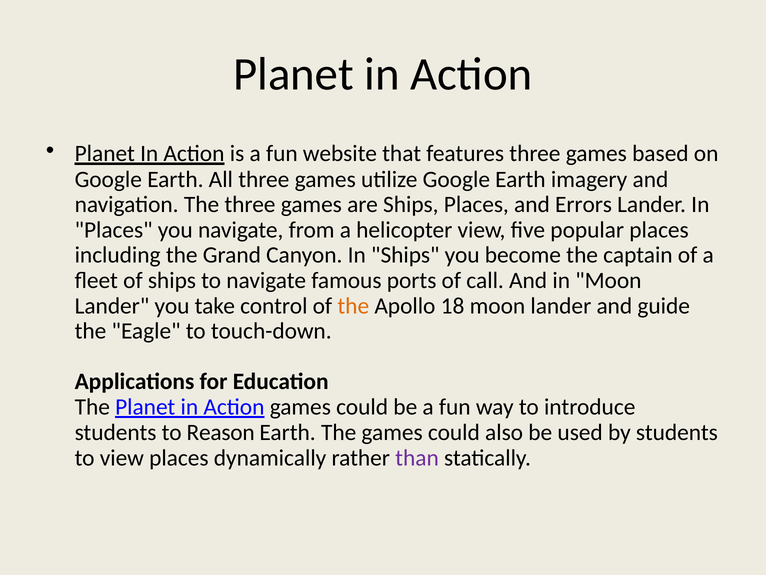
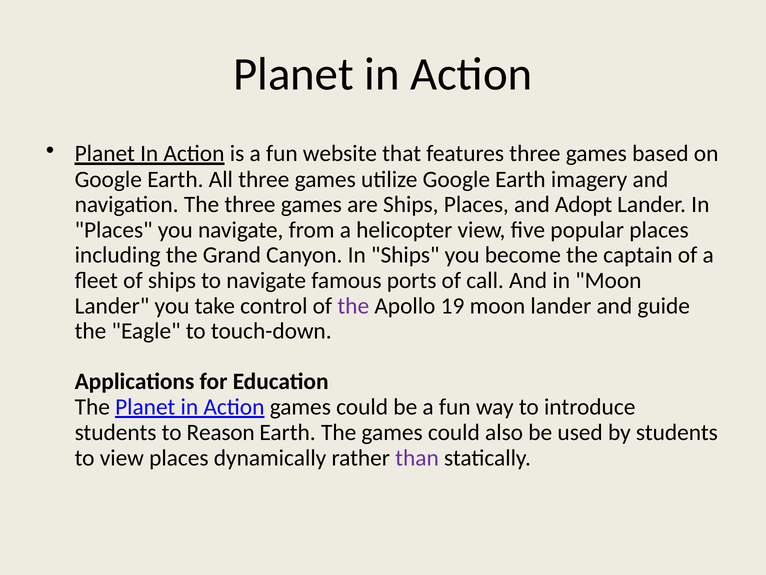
Errors: Errors -> Adopt (584, 204)
the colour: orange -> purple (353, 306)
18: 18 -> 19 (453, 306)
